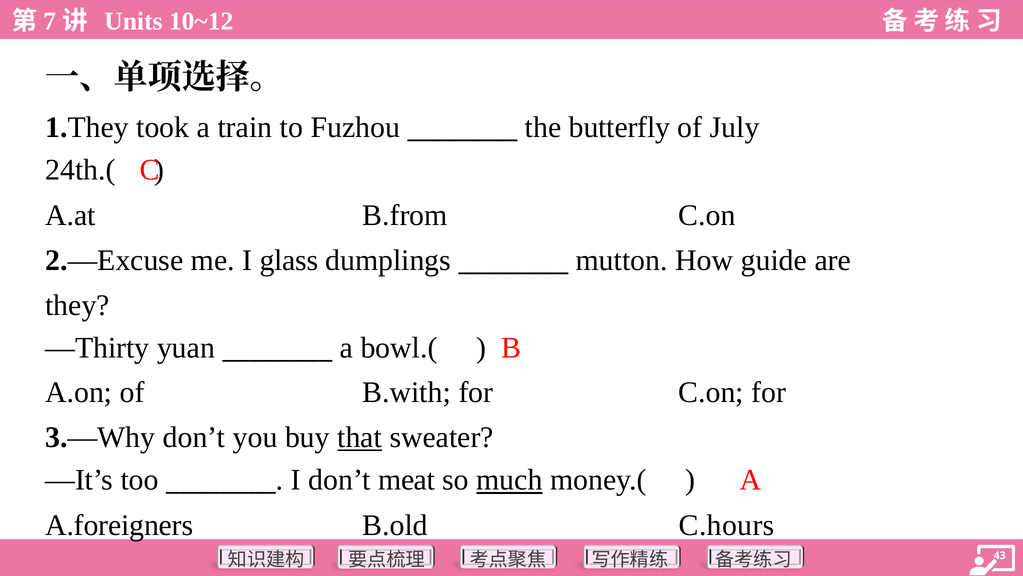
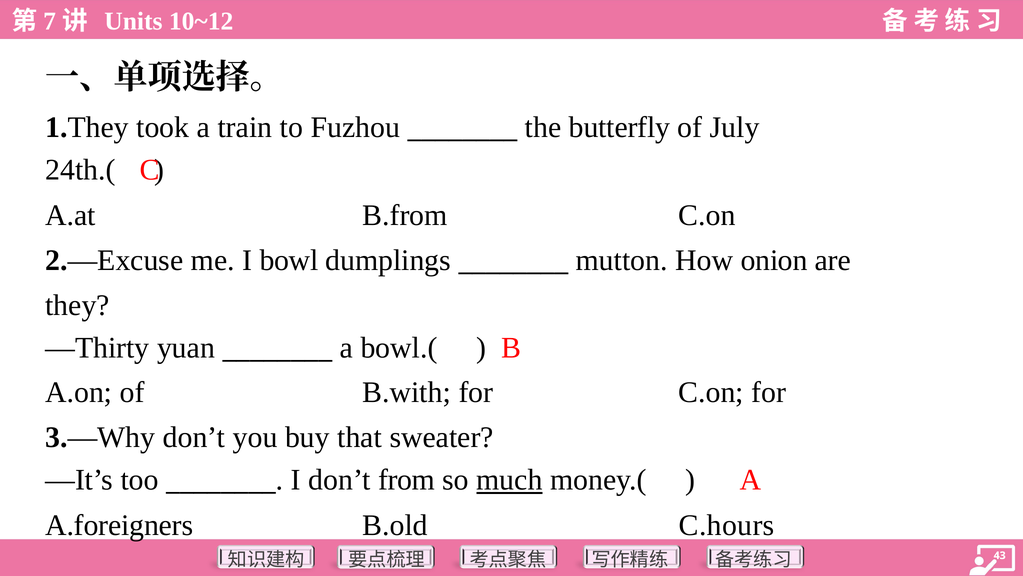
glass: glass -> bowl (289, 260)
guide: guide -> onion (774, 260)
that underline: present -> none (360, 437)
meat: meat -> from (407, 480)
